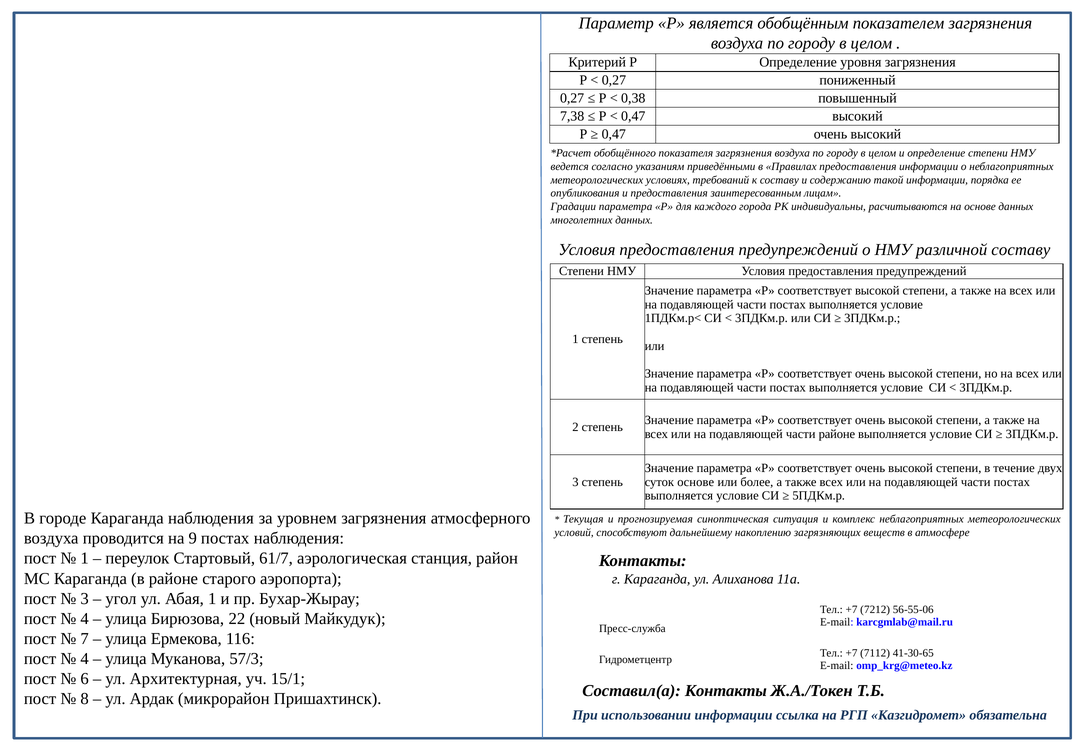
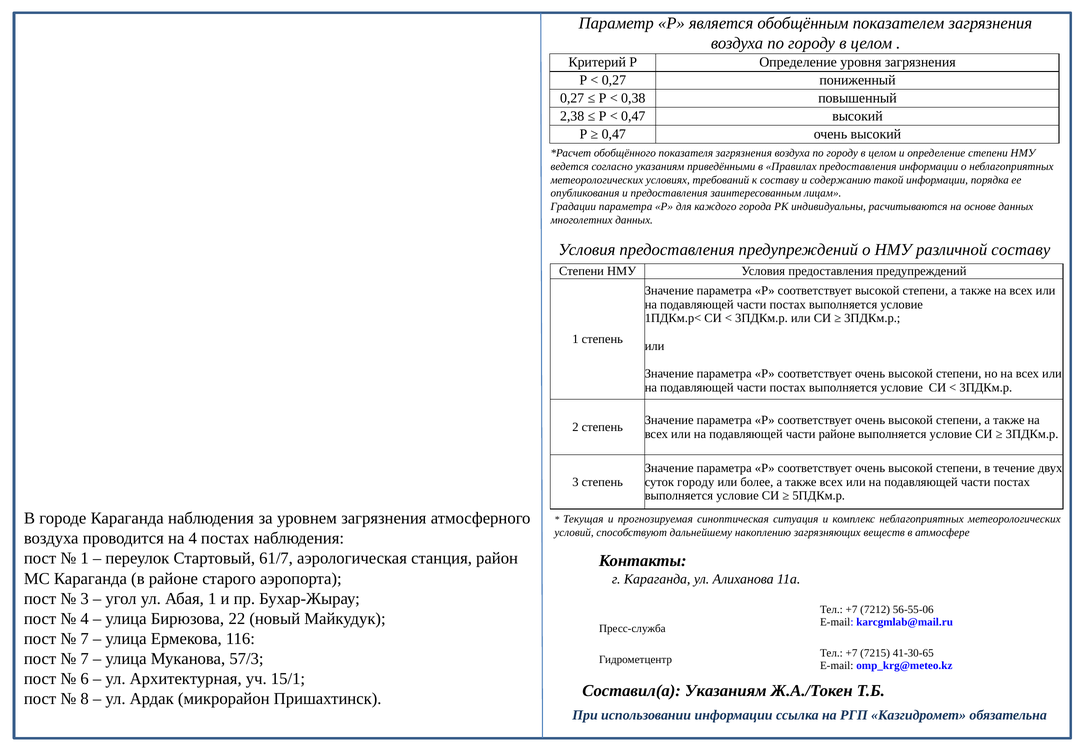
7,38: 7,38 -> 2,38 (572, 116)
суток основе: основе -> городу (696, 482)
на 9: 9 -> 4 (193, 539)
7112: 7112 -> 7215 (875, 653)
4: 4 -> 7 (85, 659)
Составил(а Контакты: Контакты -> Указаниям (726, 691)
